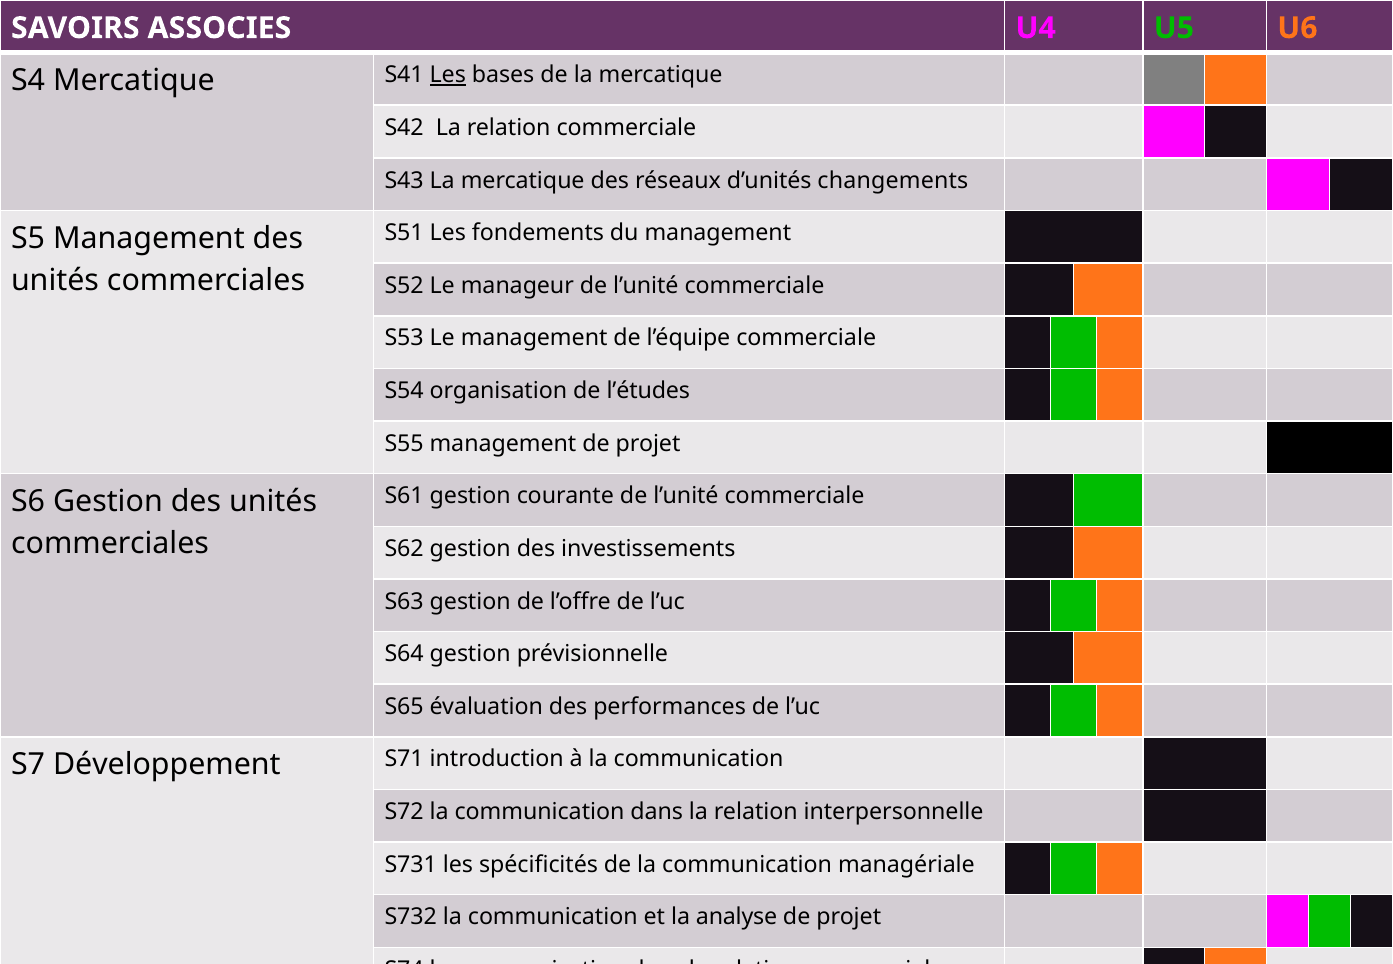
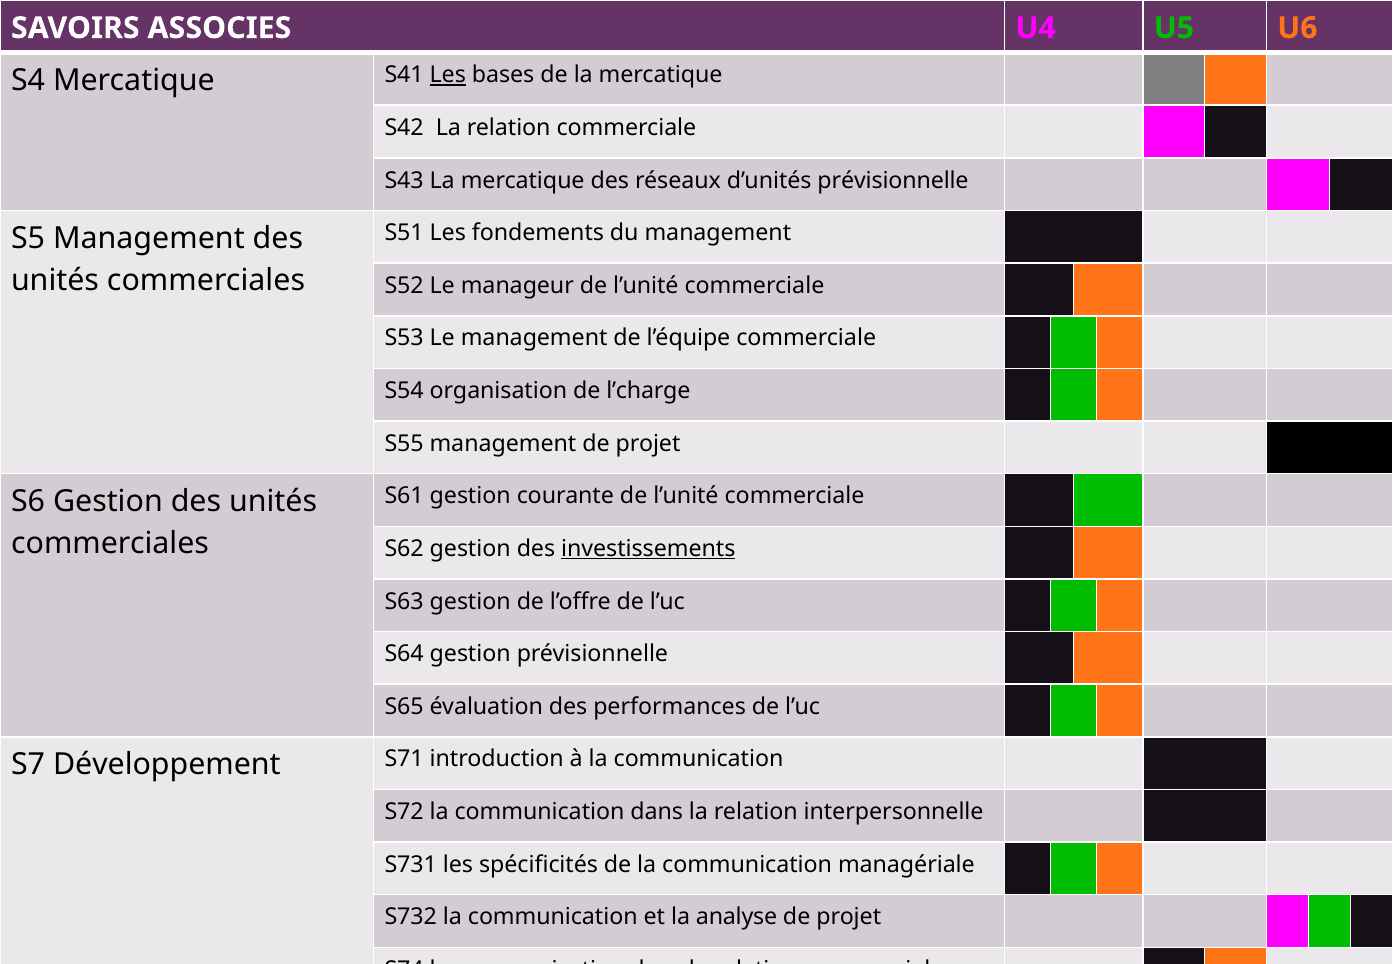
d’unités changements: changements -> prévisionnelle (893, 180)
l’études: l’études -> l’charge (648, 391)
investissements underline: none -> present (648, 549)
